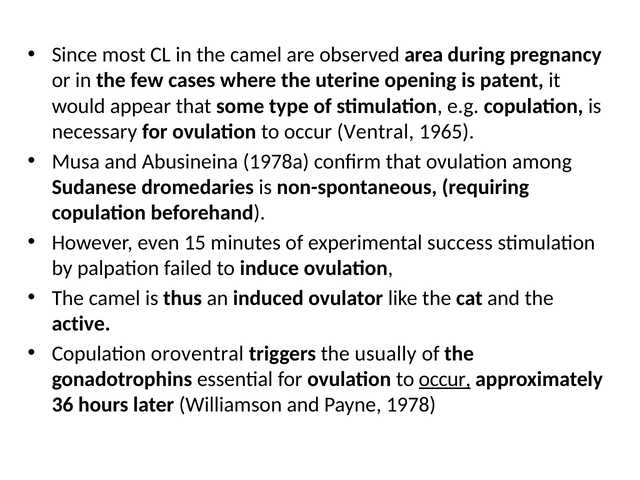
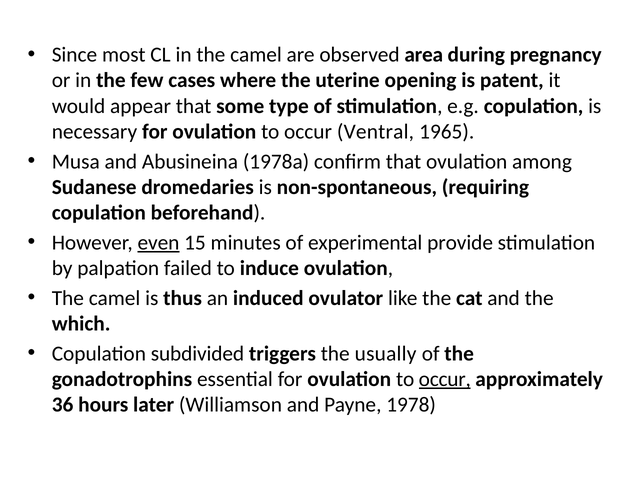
even underline: none -> present (158, 243)
success: success -> provide (460, 243)
active: active -> which (81, 324)
oroventral: oroventral -> subdivided (197, 353)
